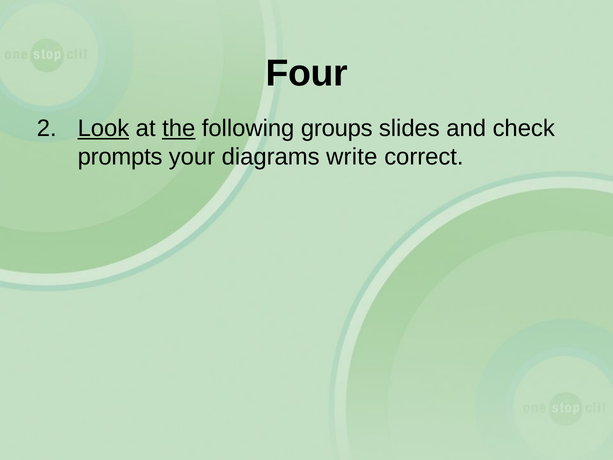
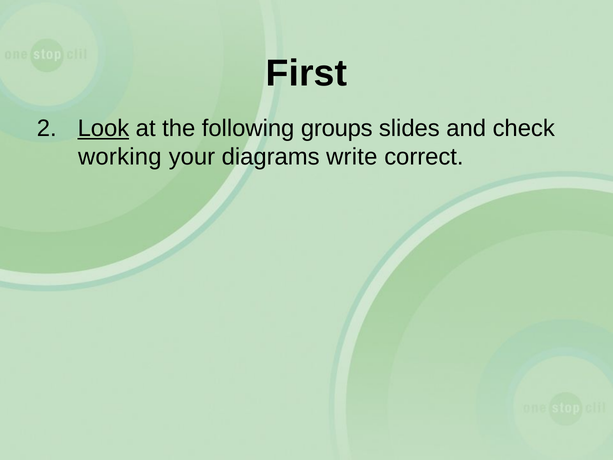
Four: Four -> First (306, 73)
the underline: present -> none (179, 128)
prompts: prompts -> working (120, 157)
